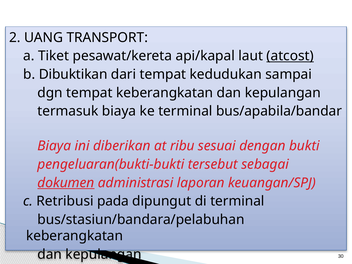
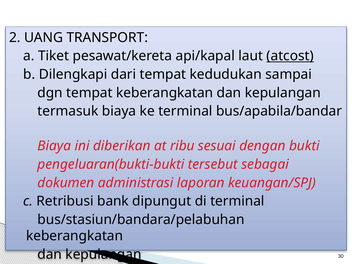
Dibuktikan: Dibuktikan -> Dilengkapi (73, 74)
dokumen underline: present -> none (66, 183)
pada: pada -> bank (113, 201)
